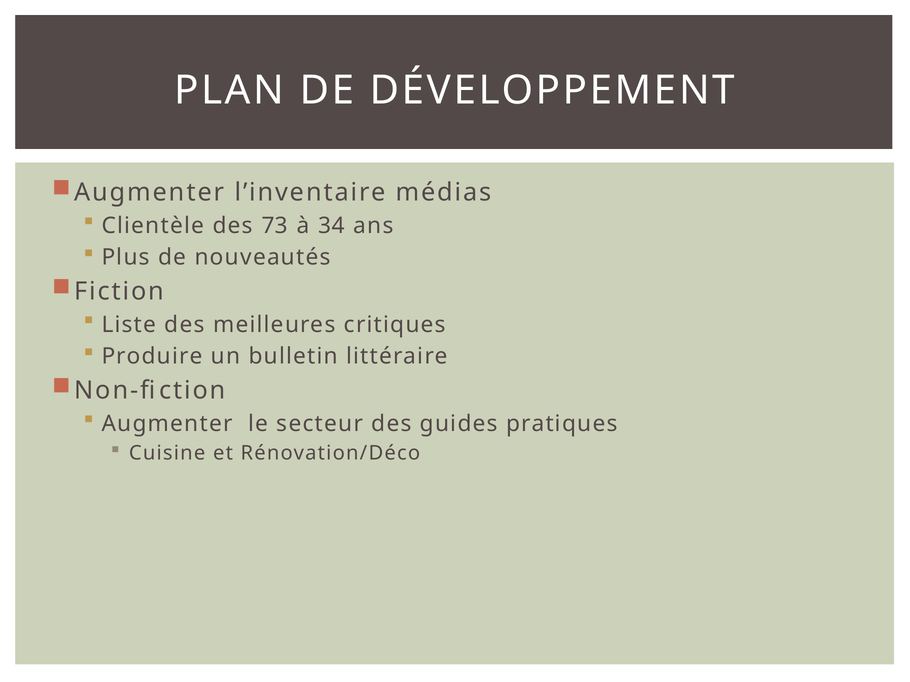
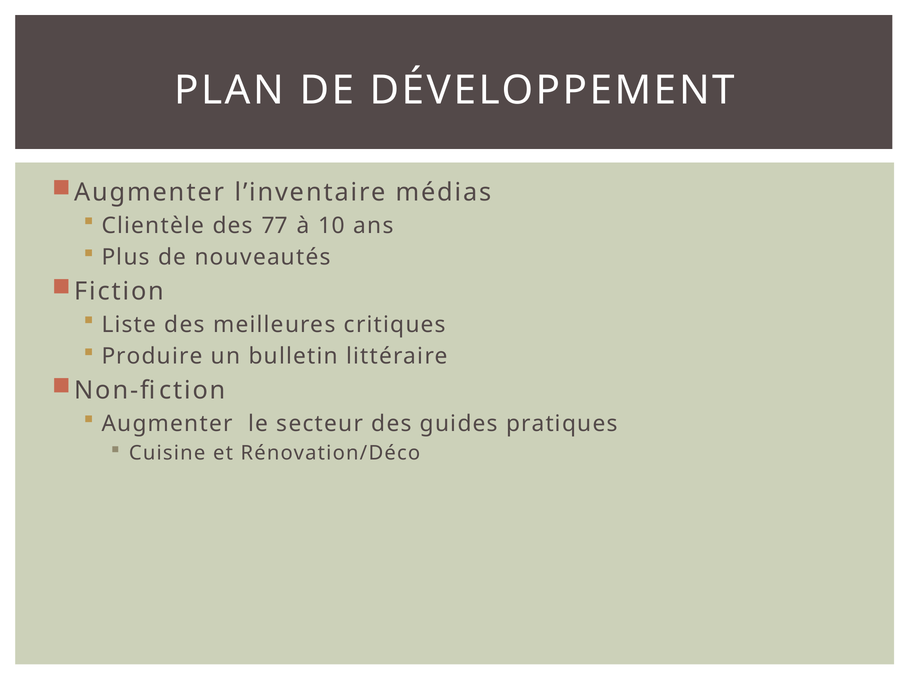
73: 73 -> 77 (275, 226)
34: 34 -> 10 (331, 226)
